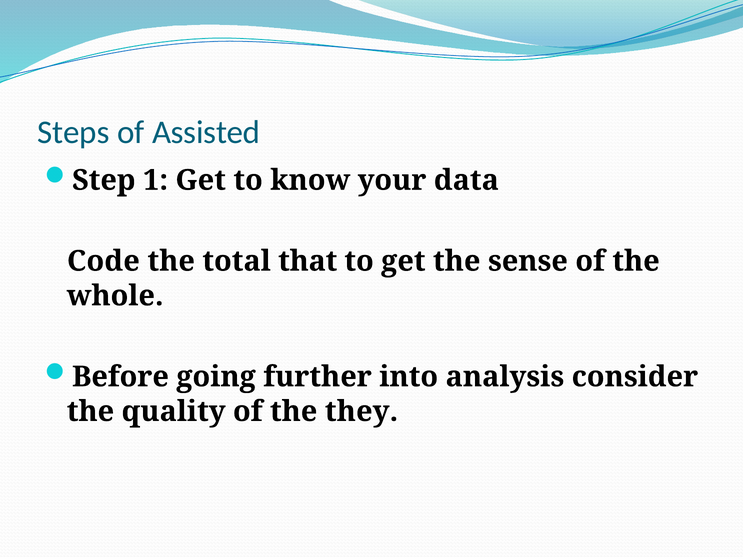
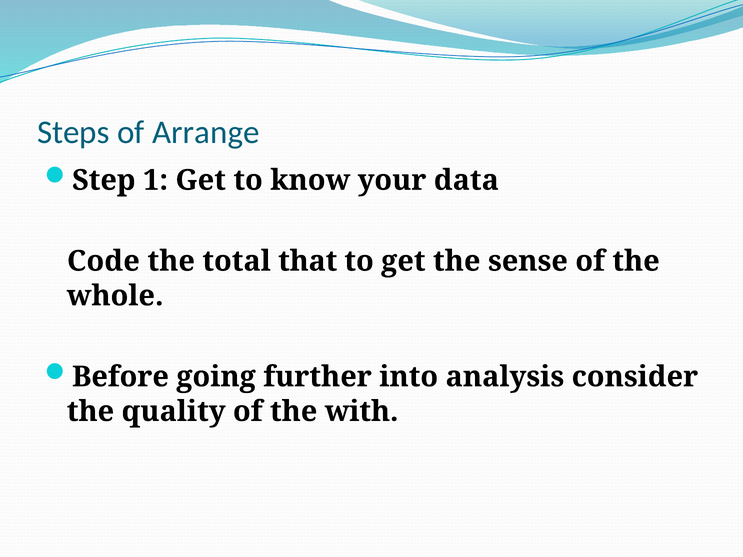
Assisted: Assisted -> Arrange (206, 133)
they: they -> with (362, 412)
